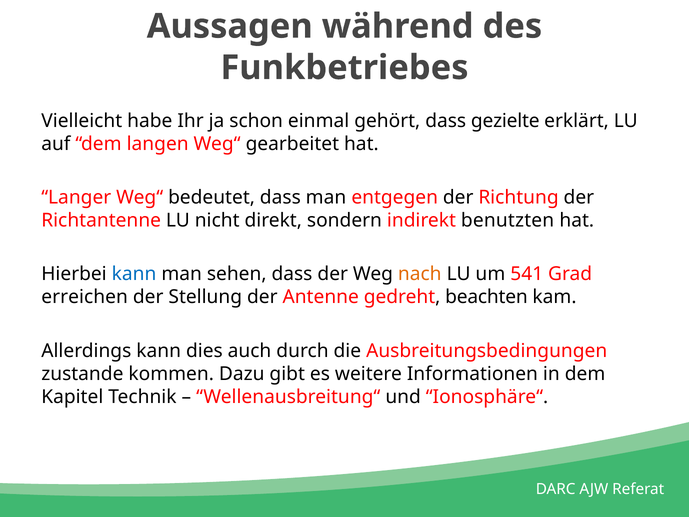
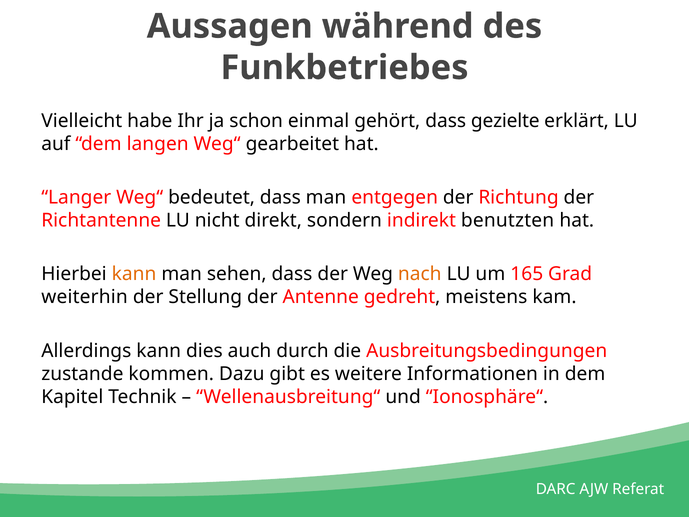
kann colour: blue -> orange (134, 274)
541: 541 -> 165 (527, 274)
erreichen: erreichen -> weiterhin (85, 297)
beachten: beachten -> meistens (486, 297)
